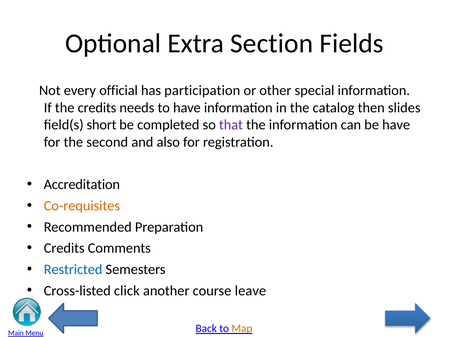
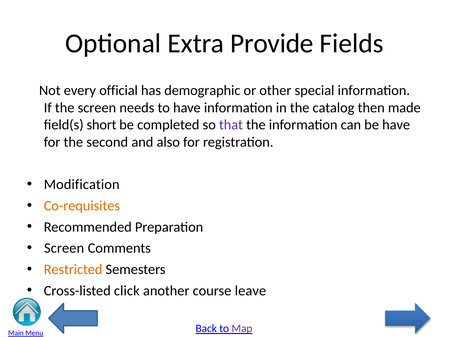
Section: Section -> Provide (272, 43)
participation: participation -> demographic (202, 90)
the credits: credits -> screen (97, 108)
slides: slides -> made (404, 108)
Accreditation: Accreditation -> Modification (82, 184)
Credits: Credits -> Screen (64, 248)
Restricted colour: blue -> orange (73, 269)
Map colour: orange -> purple (242, 328)
